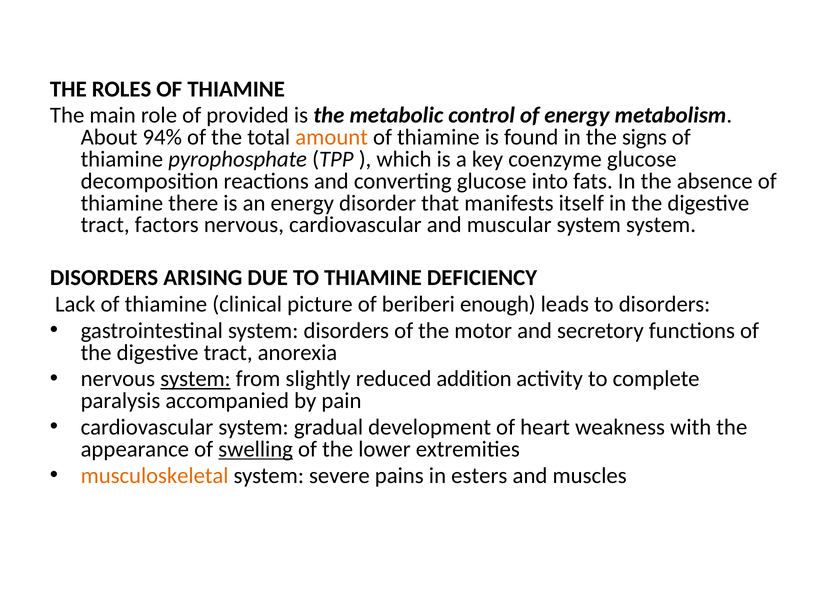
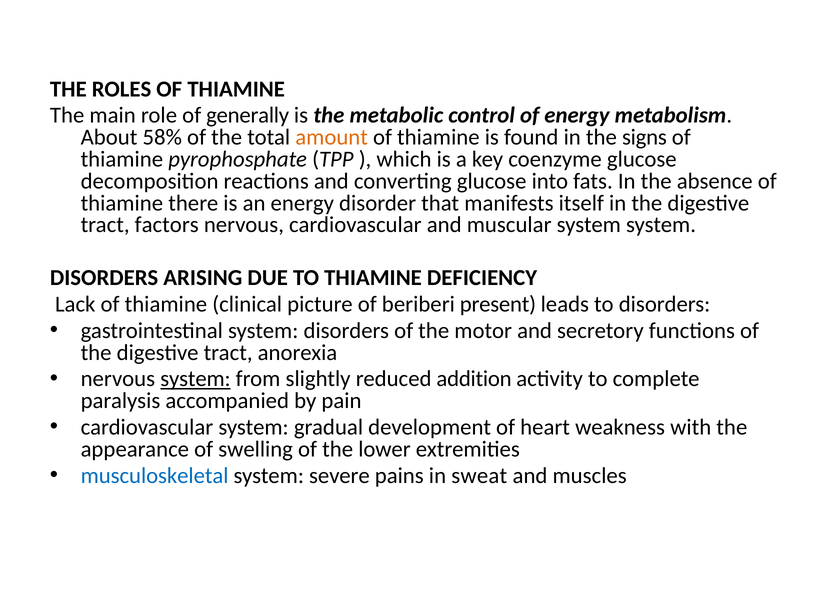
provided: provided -> generally (248, 115)
94%: 94% -> 58% (162, 137)
enough: enough -> present (498, 304)
swelling underline: present -> none (256, 449)
musculoskeletal colour: orange -> blue (155, 475)
esters: esters -> sweat (479, 475)
